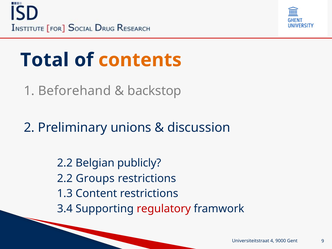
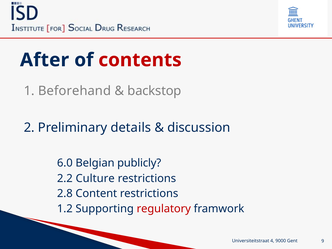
Total: Total -> After (45, 60)
contents colour: orange -> red (140, 60)
unions: unions -> details (131, 128)
2.2: 2.2 -> 6.0 (65, 163)
Groups: Groups -> Culture (95, 178)
1.3: 1.3 -> 2.8 (65, 194)
3.4: 3.4 -> 1.2 (65, 209)
